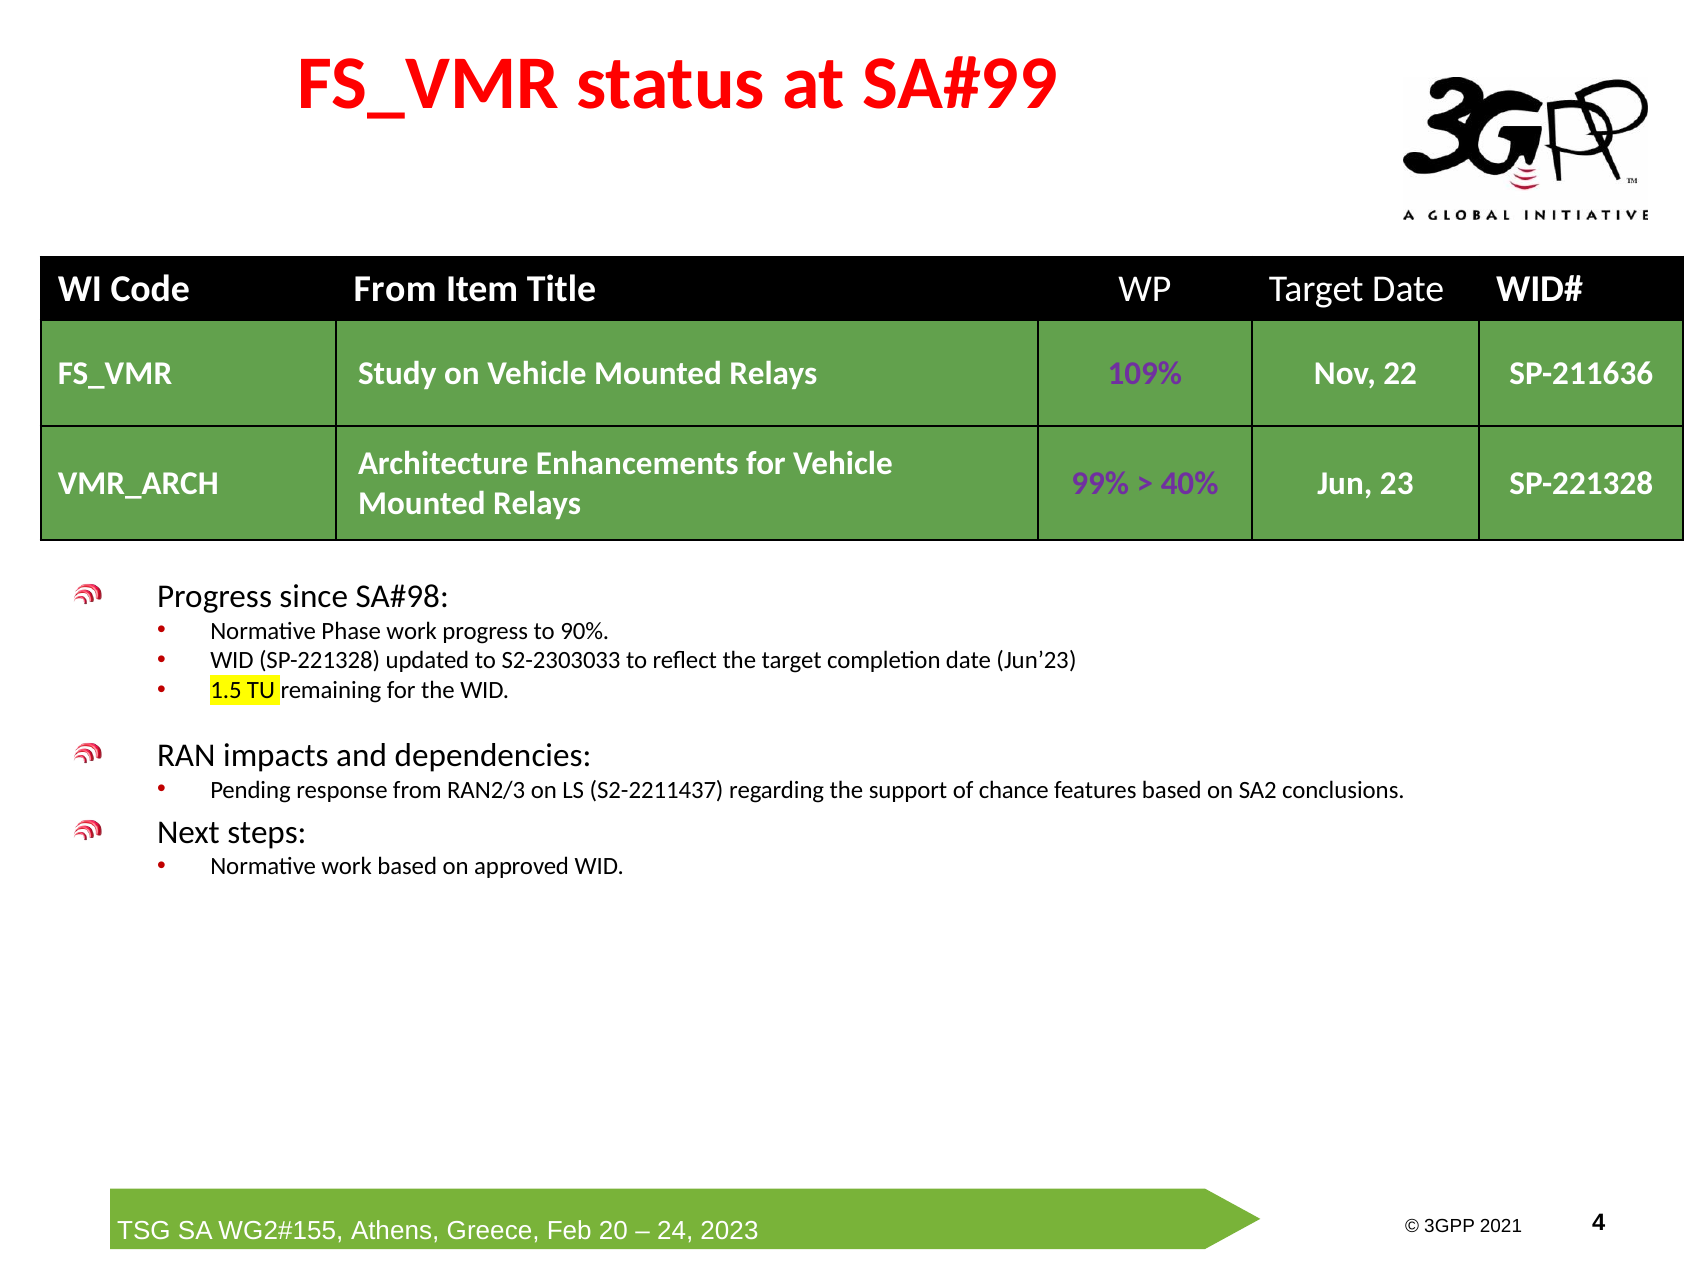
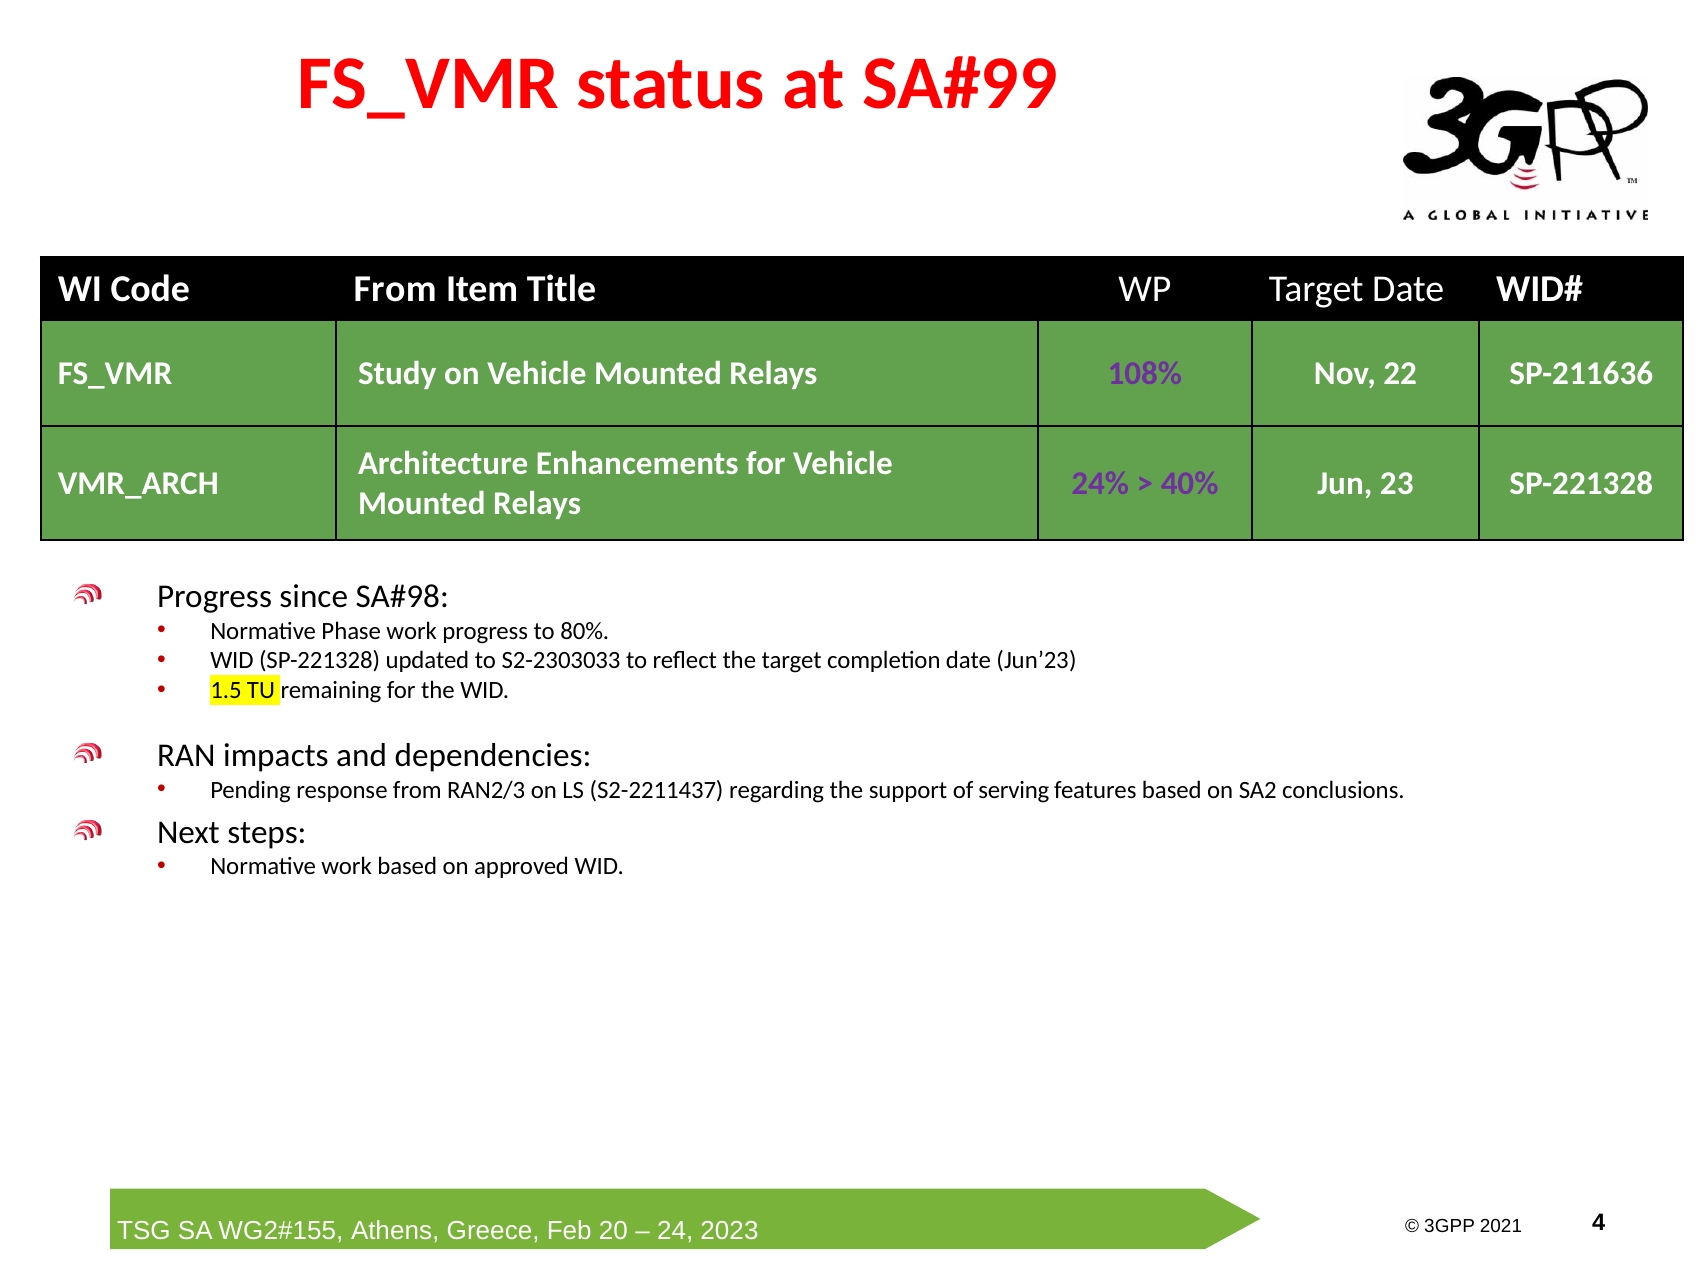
109%: 109% -> 108% (1145, 373)
99%: 99% -> 24% (1100, 483)
90%: 90% -> 80% (585, 631)
chance: chance -> serving (1014, 790)
